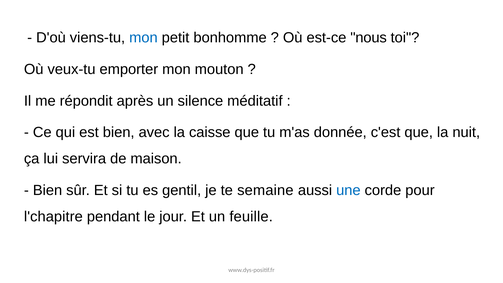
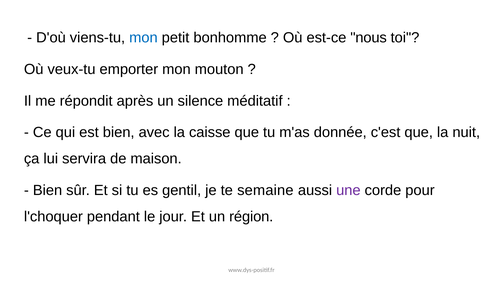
une colour: blue -> purple (348, 190)
l'chapitre: l'chapitre -> l'choquer (53, 217)
feuille: feuille -> région (251, 217)
